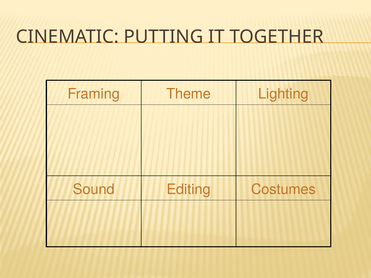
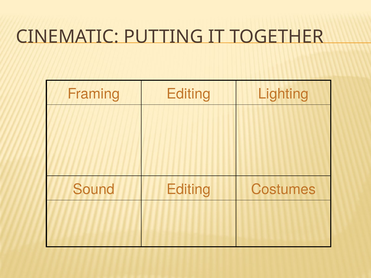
Framing Theme: Theme -> Editing (189, 94)
